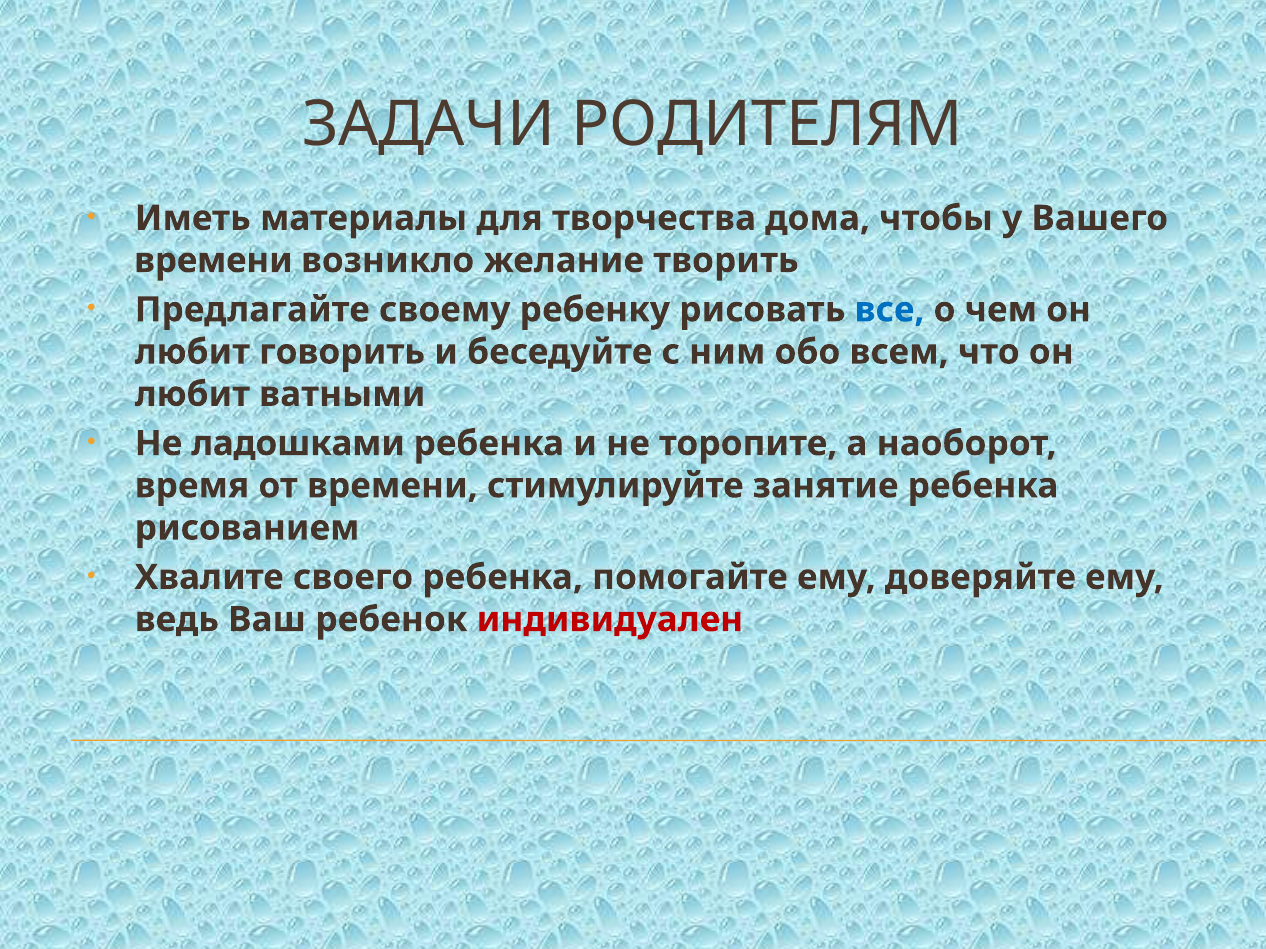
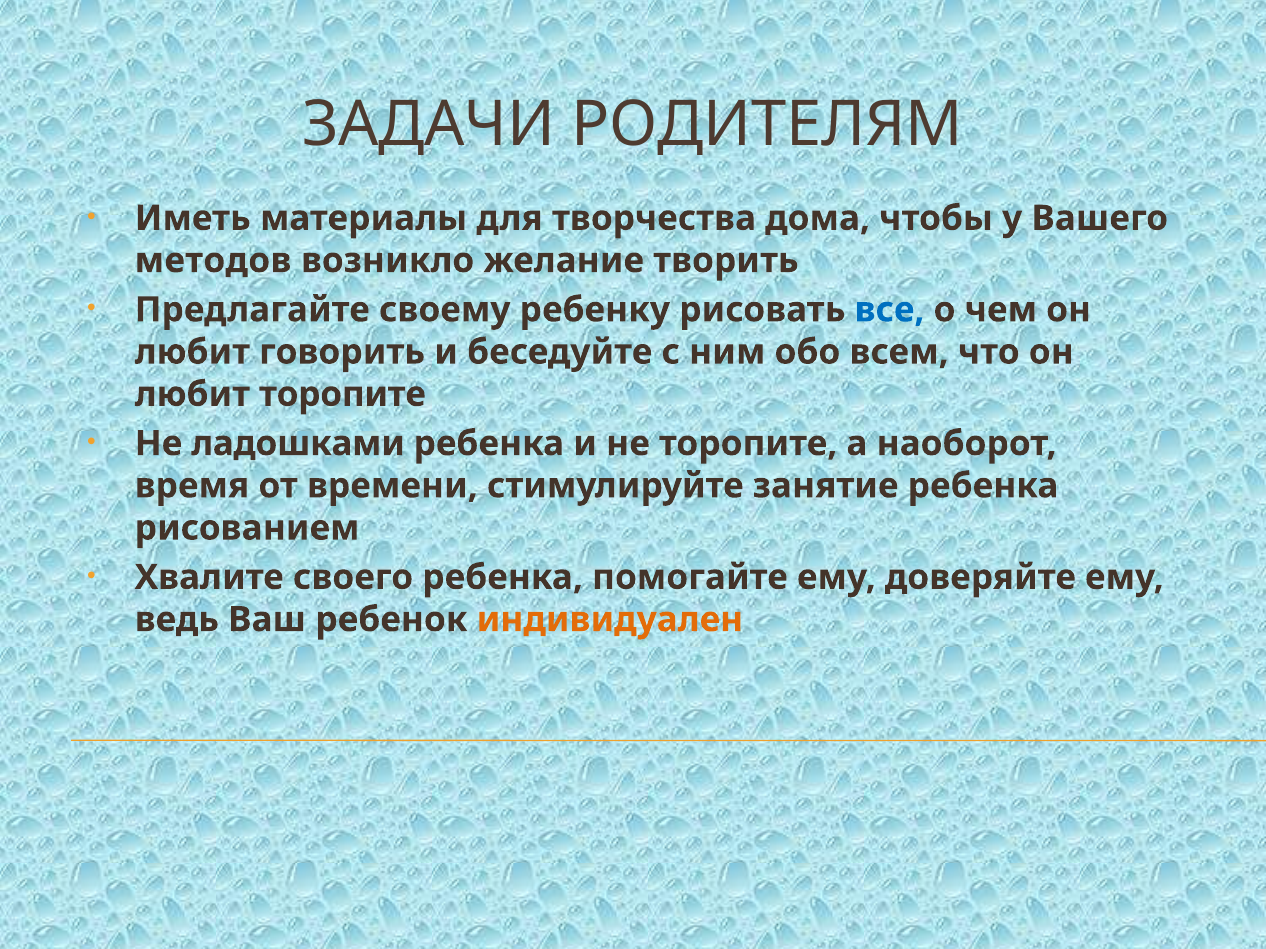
времени: времени -> методов (213, 261)
любит ватными: ватными -> торопите (342, 394)
индивидуален colour: red -> orange (610, 620)
